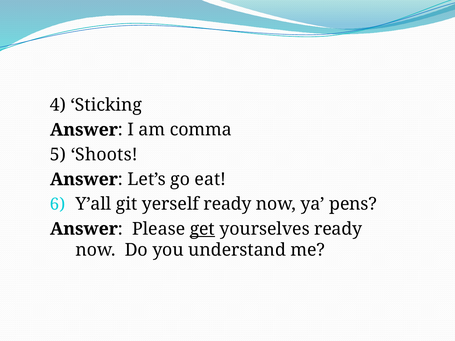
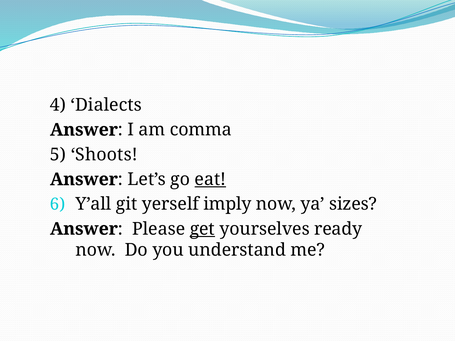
Sticking: Sticking -> Dialects (106, 105)
eat underline: none -> present (210, 179)
yerself ready: ready -> imply (228, 204)
pens: pens -> sizes (353, 204)
